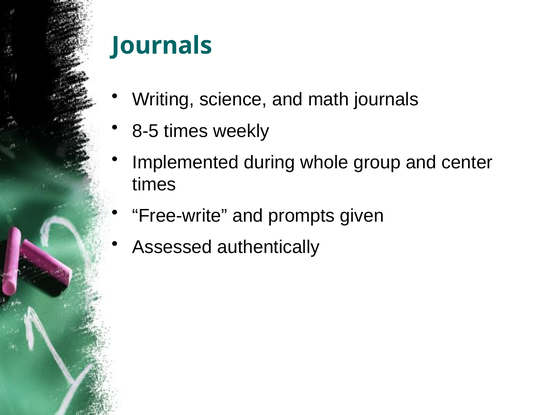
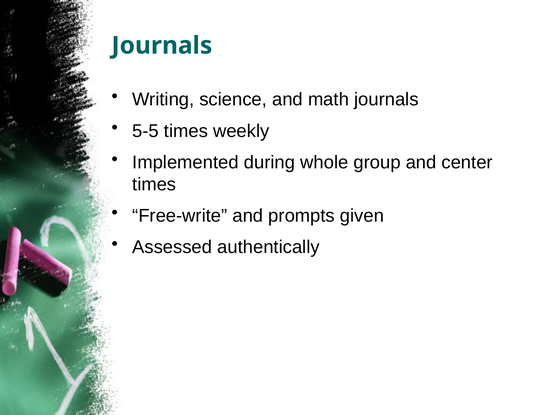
8-5: 8-5 -> 5-5 (146, 131)
